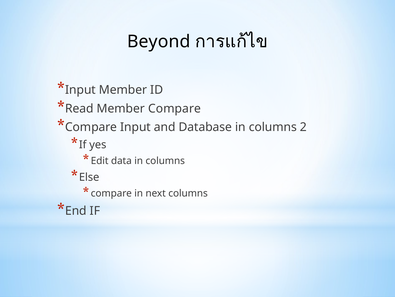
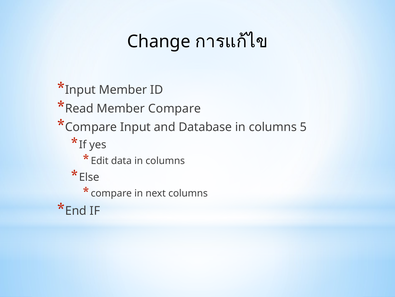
Beyond: Beyond -> Change (159, 41)
2: 2 -> 5 (303, 127)
